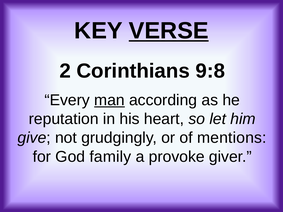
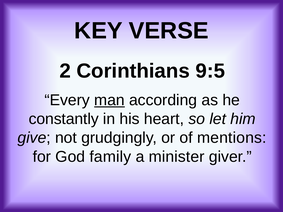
VERSE underline: present -> none (169, 31)
9:8: 9:8 -> 9:5 (210, 71)
reputation: reputation -> constantly (64, 119)
provoke: provoke -> minister (177, 157)
